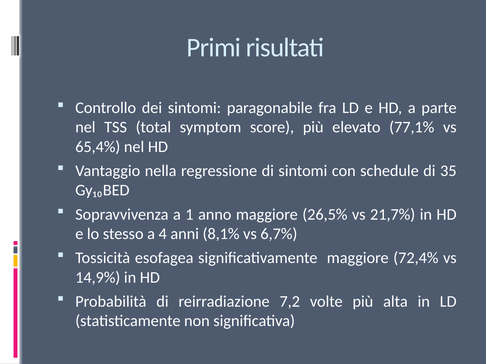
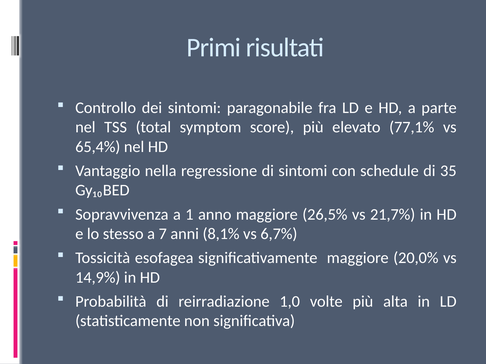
4: 4 -> 7 (163, 234)
72,4%: 72,4% -> 20,0% (416, 258)
7,2: 7,2 -> 1,0 (290, 302)
